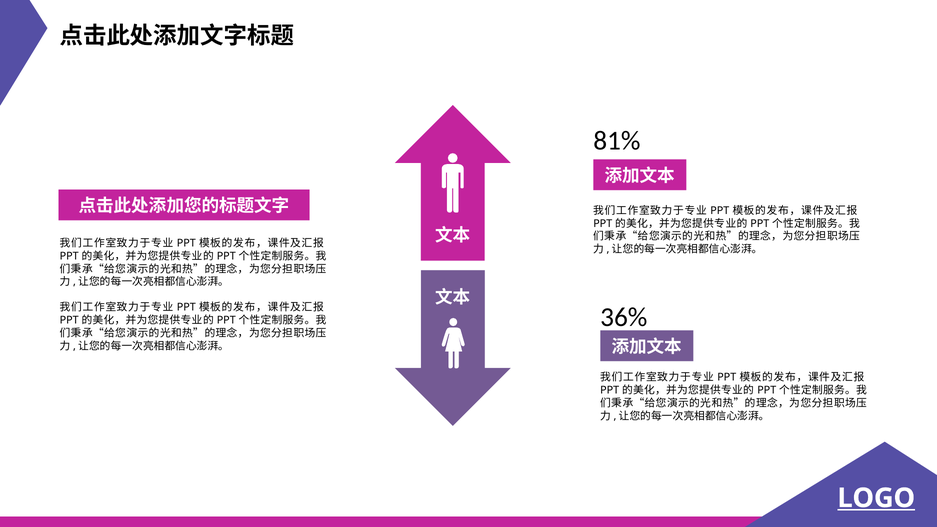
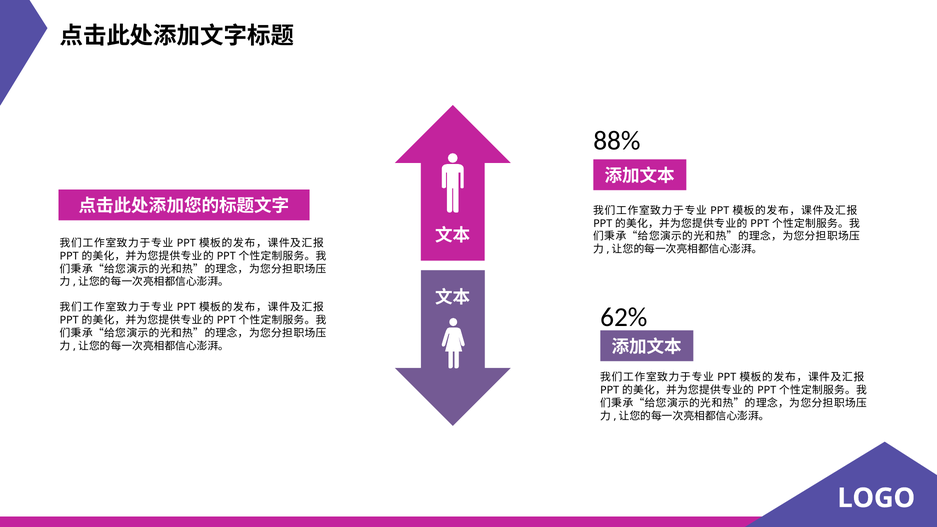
81%: 81% -> 88% (617, 141)
36%: 36% -> 62% (624, 317)
LOGO underline: present -> none (876, 498)
